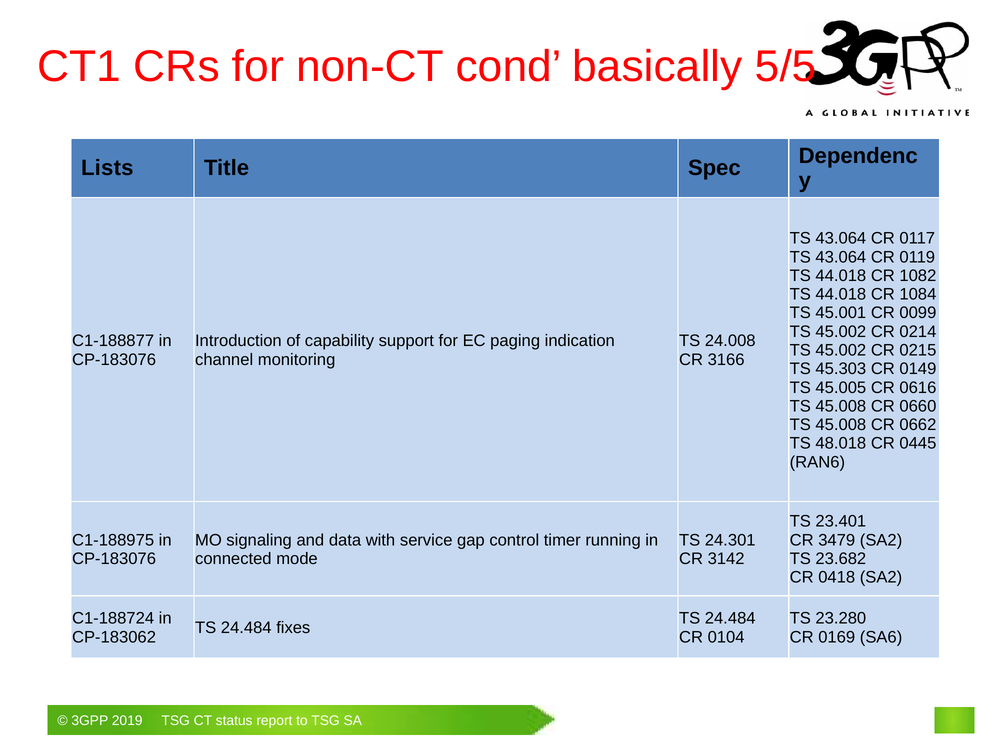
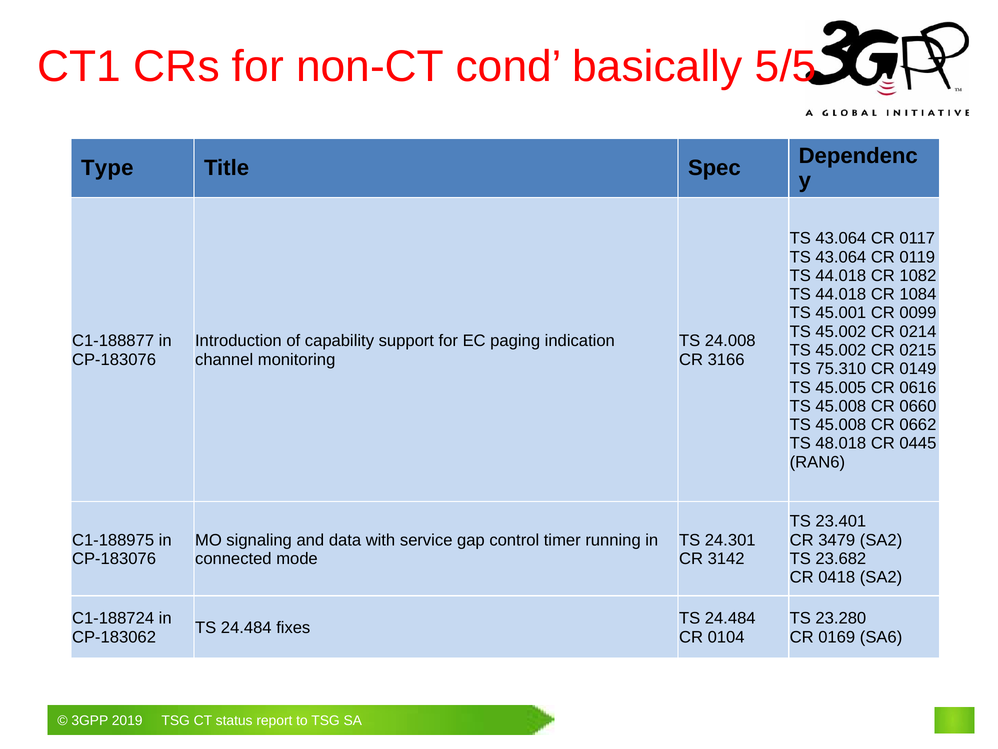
Lists: Lists -> Type (107, 168)
45.303: 45.303 -> 75.310 (841, 369)
